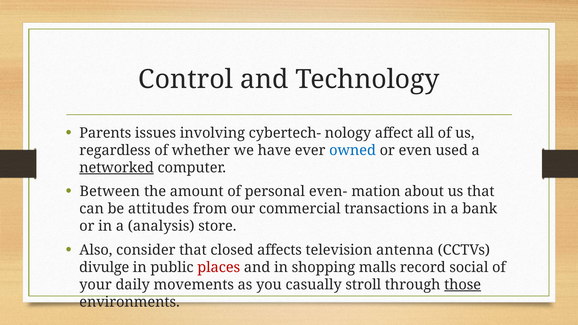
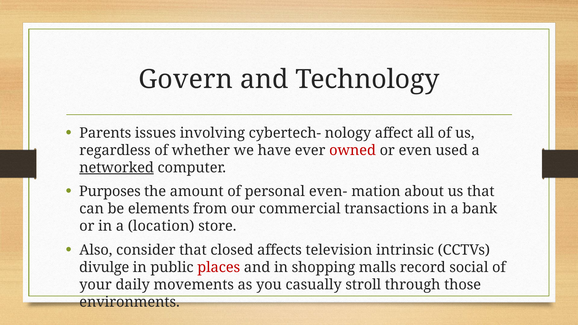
Control: Control -> Govern (186, 79)
owned colour: blue -> red (353, 150)
Between: Between -> Purposes (110, 192)
attitudes: attitudes -> elements (159, 209)
analysis: analysis -> location (161, 226)
antenna: antenna -> intrinsic (405, 250)
those underline: present -> none (463, 285)
